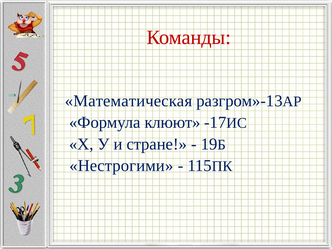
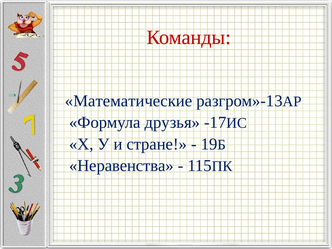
Математическая: Математическая -> Математические (129, 101)
клюют: клюют -> друзья (172, 122)
Нестрогими: Нестрогими -> Неравенства (121, 166)
